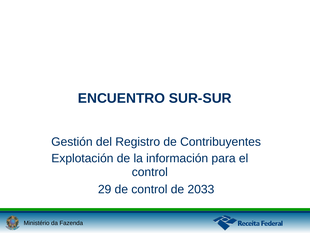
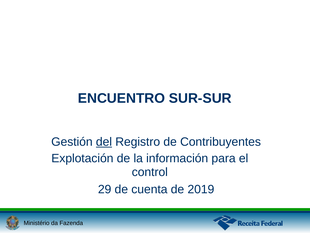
del underline: none -> present (104, 142)
de control: control -> cuenta (149, 189)
2033: 2033 -> 2019 (201, 189)
